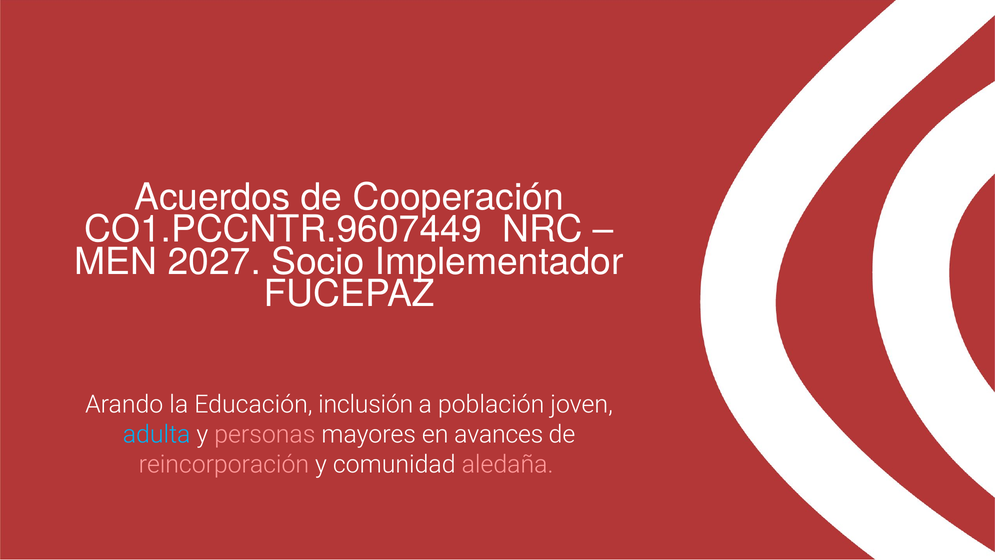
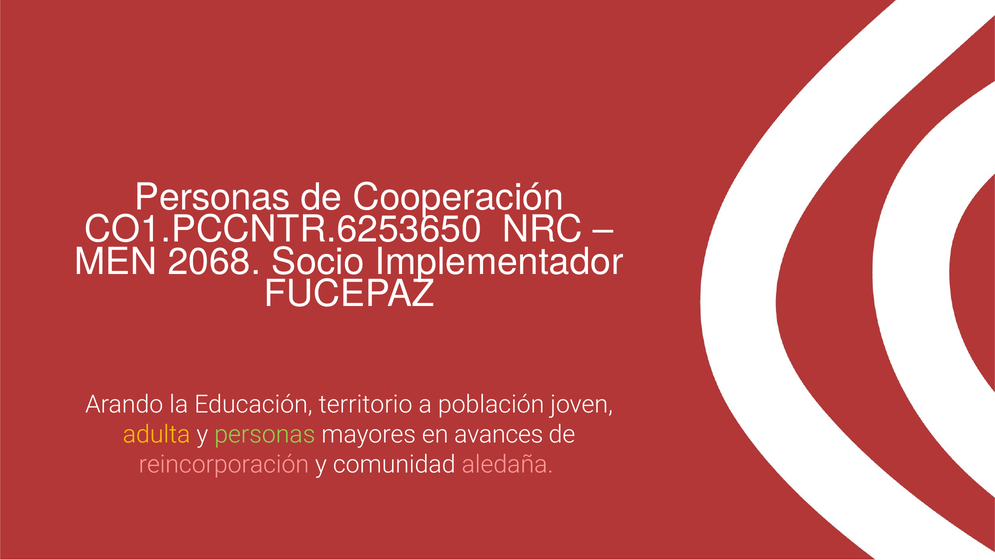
Acuerdos: Acuerdos -> Personas (212, 197)
CO1.PCCNTR.9607449: CO1.PCCNTR.9607449 -> CO1.PCCNTR.6253650 (283, 229)
2027: 2027 -> 2068 (214, 262)
inclusión: inclusión -> territorio (366, 404)
adulta colour: light blue -> yellow (157, 434)
personas colour: pink -> light green (265, 434)
